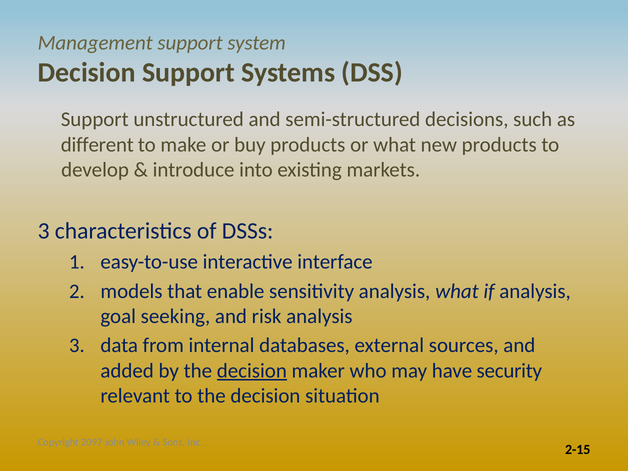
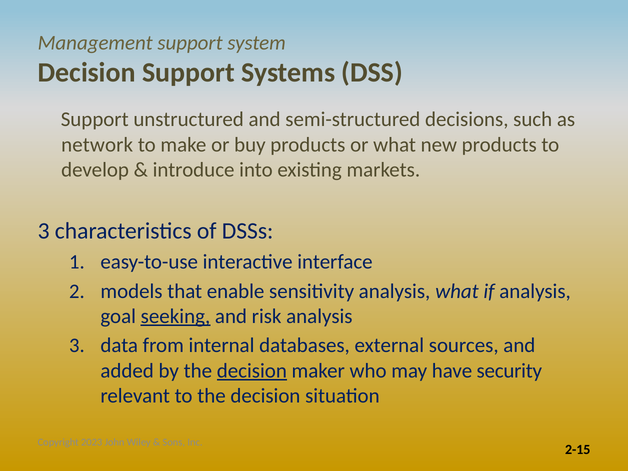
different: different -> network (97, 145)
seeking underline: none -> present (175, 316)
2097: 2097 -> 2023 (92, 442)
